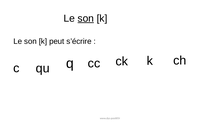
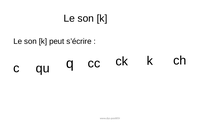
son underline: present -> none (86, 18)
